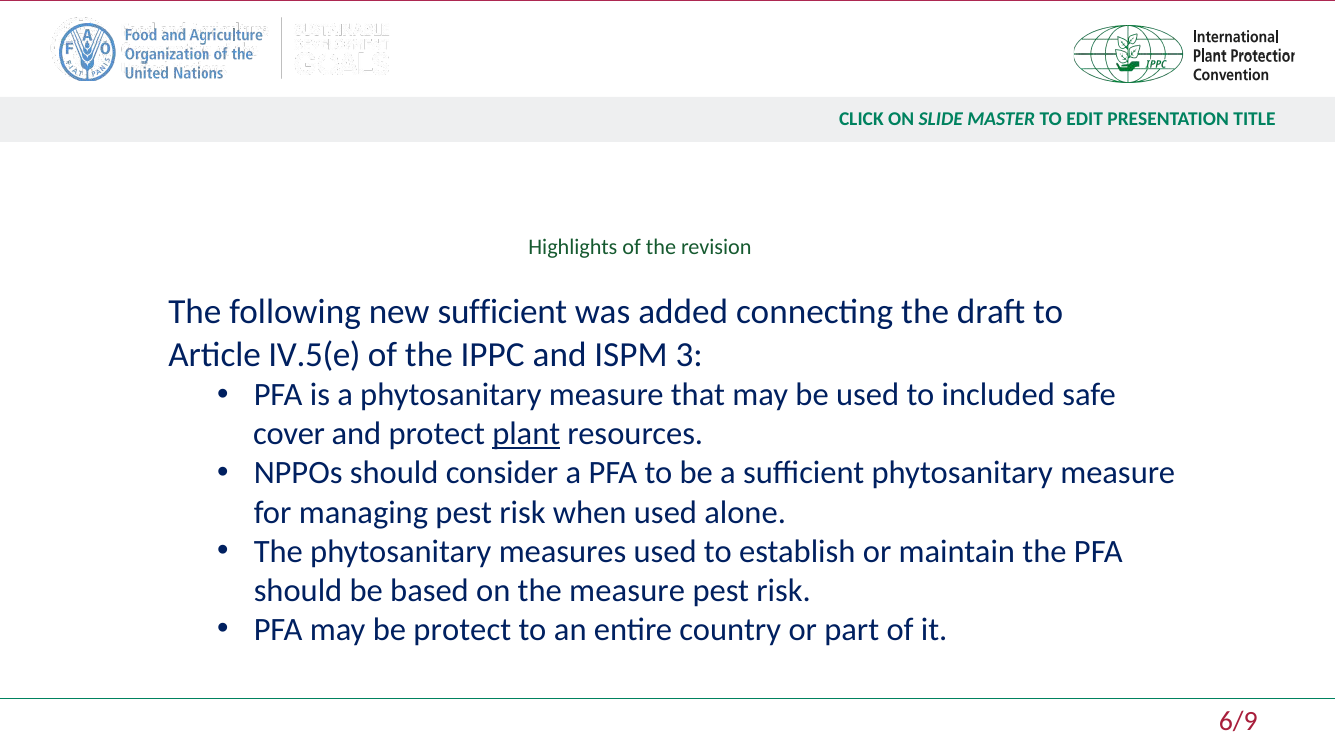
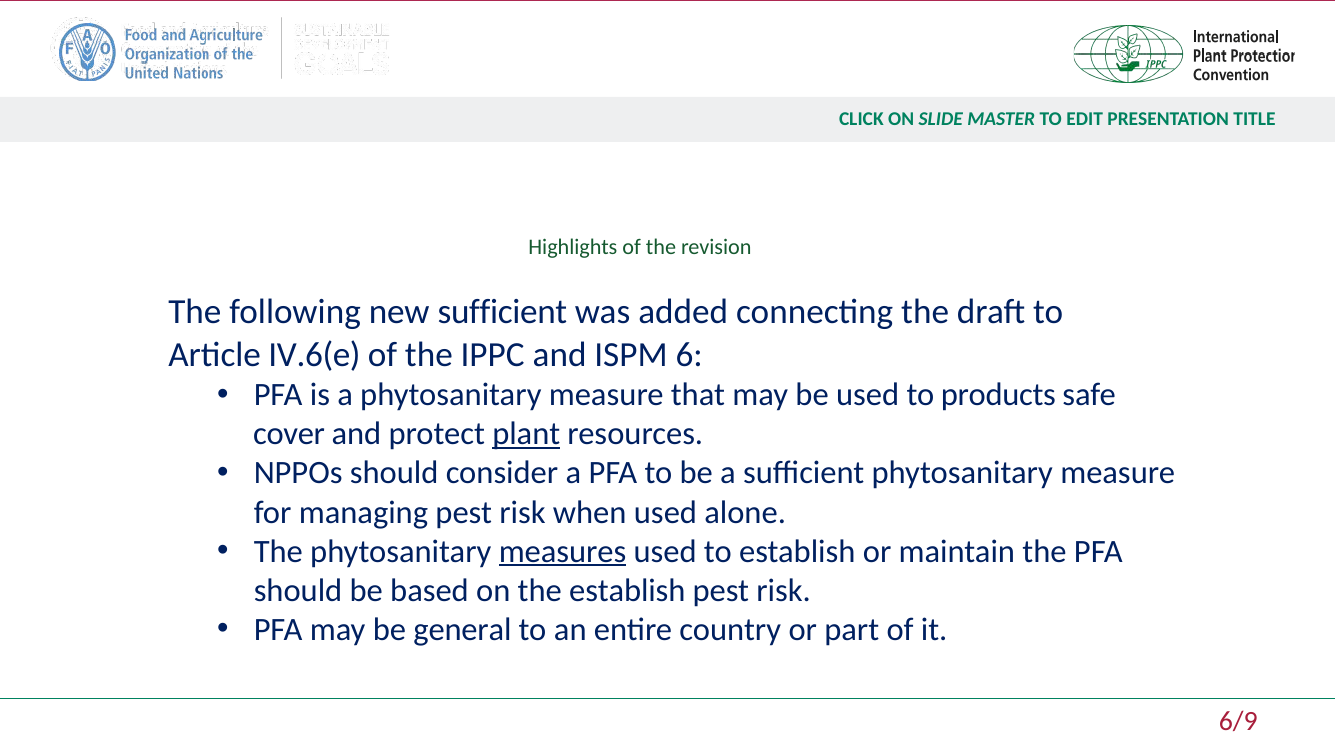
IV.5(e: IV.5(e -> IV.6(e (315, 355)
3: 3 -> 6 (689, 355)
included: included -> products (998, 395)
measures underline: none -> present (563, 551)
the measure: measure -> establish (627, 590)
be protect: protect -> general (462, 629)
